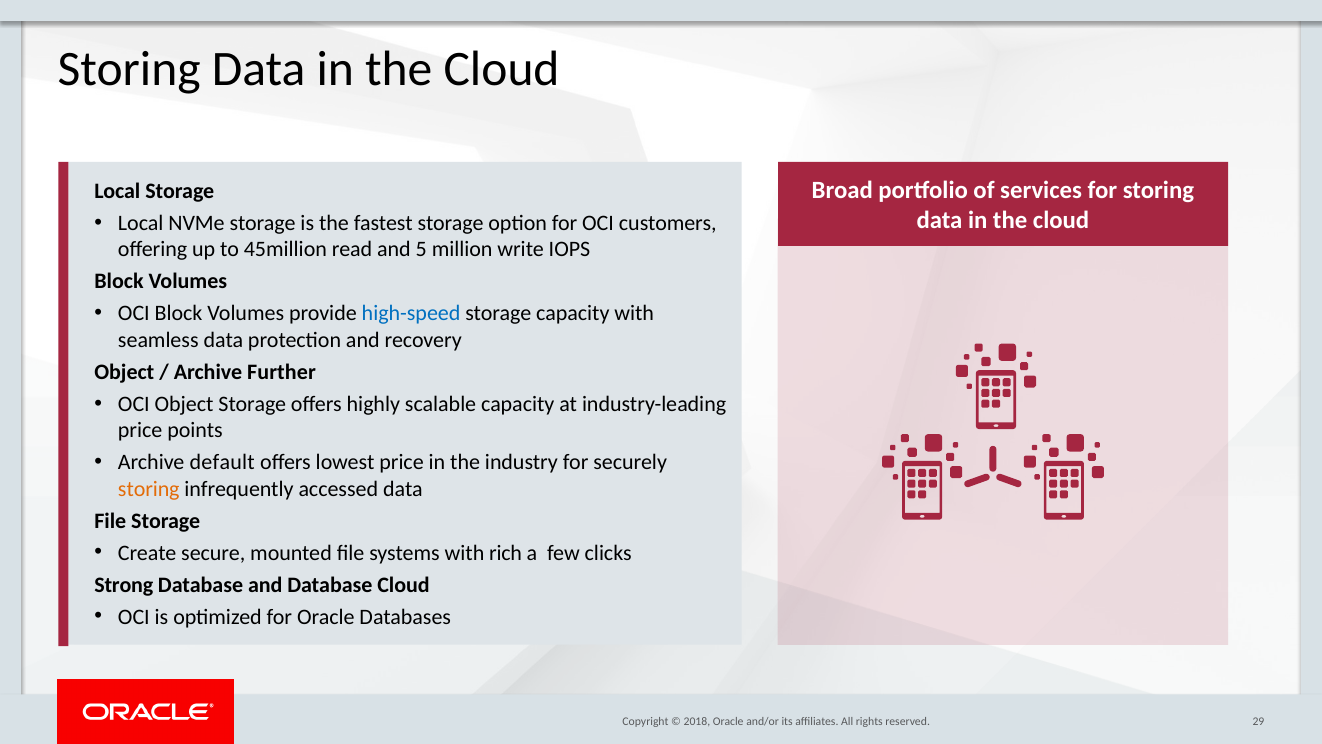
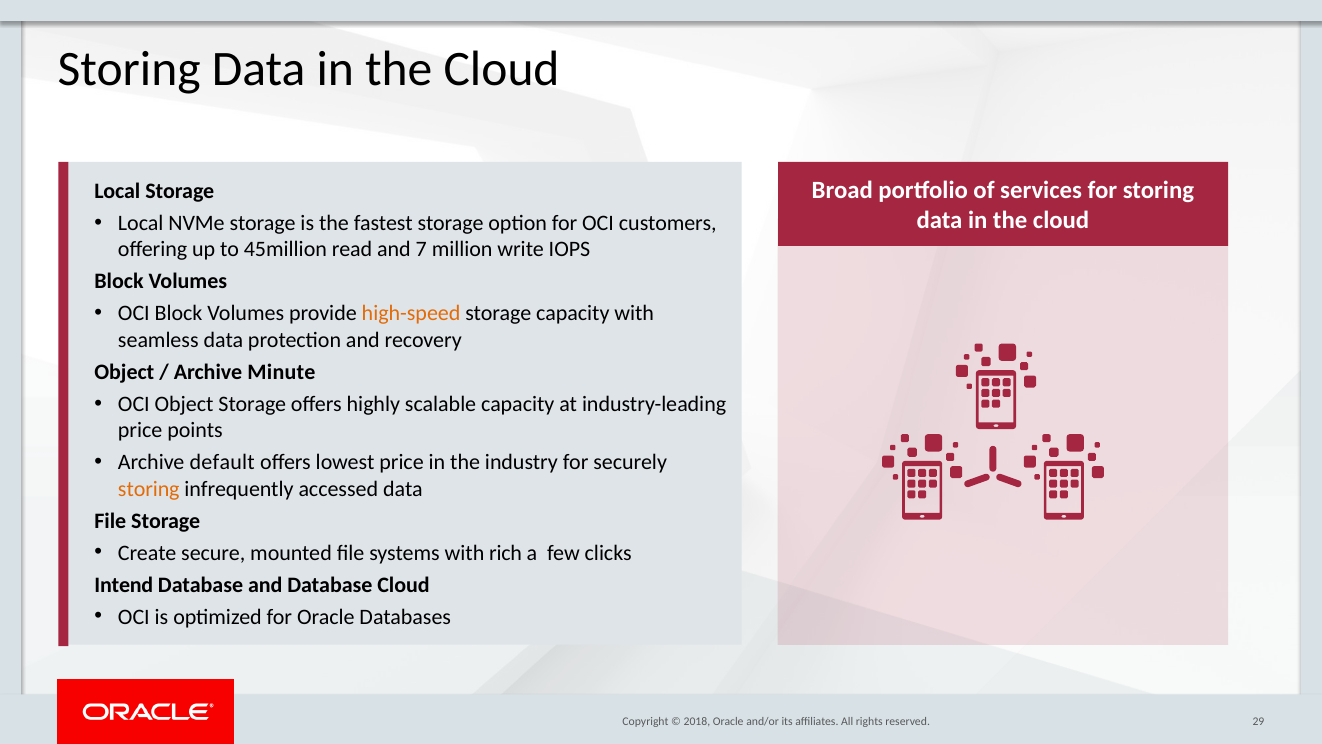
5: 5 -> 7 (421, 250)
high-speed colour: blue -> orange (411, 314)
Further: Further -> Minute (281, 372)
Strong: Strong -> Intend (124, 585)
